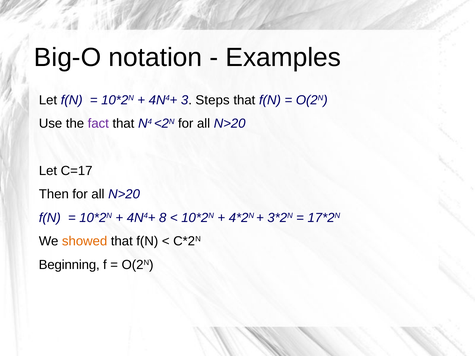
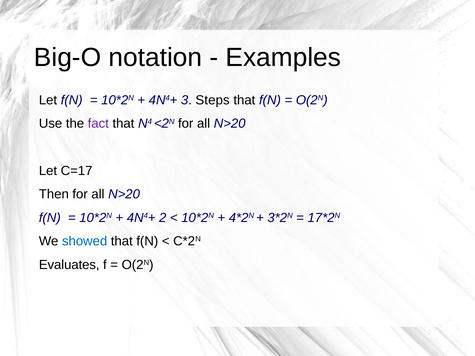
8: 8 -> 2 (163, 218)
showed colour: orange -> blue (85, 241)
Beginning: Beginning -> Evaluates (69, 265)
